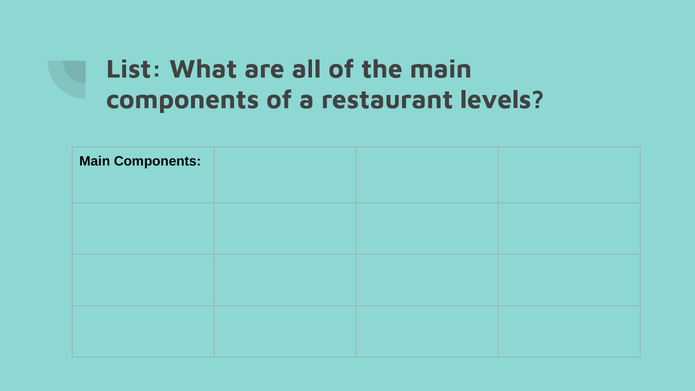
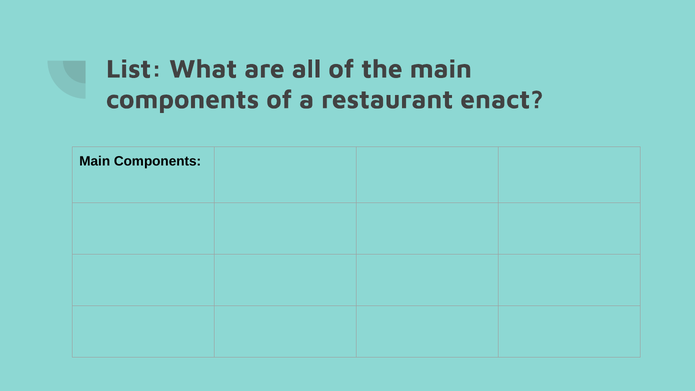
levels: levels -> enact (502, 100)
